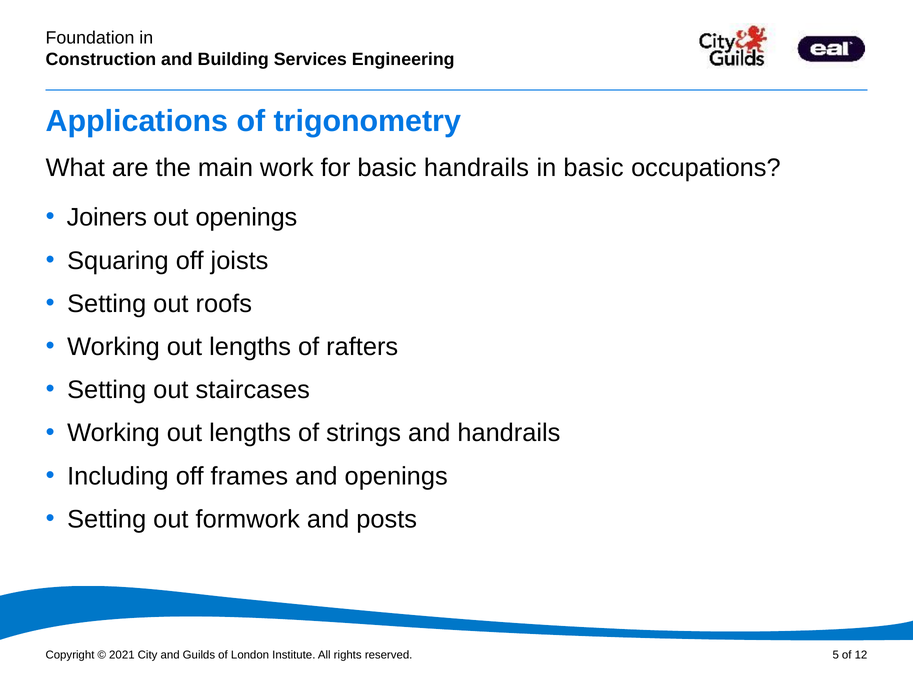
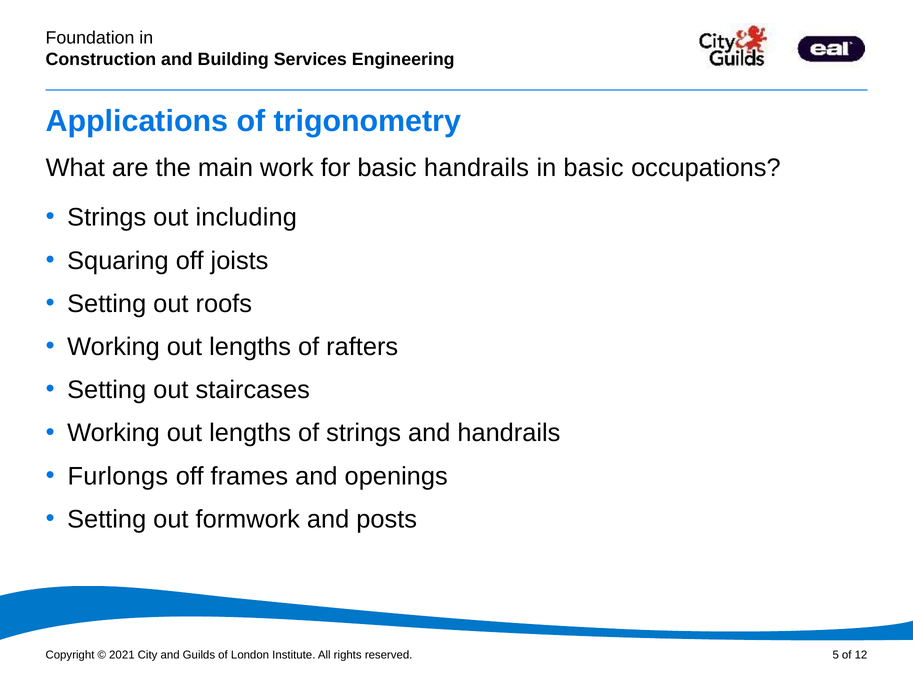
Joiners: Joiners -> Strings (107, 217)
out openings: openings -> including (246, 217)
Including: Including -> Furlongs (118, 476)
